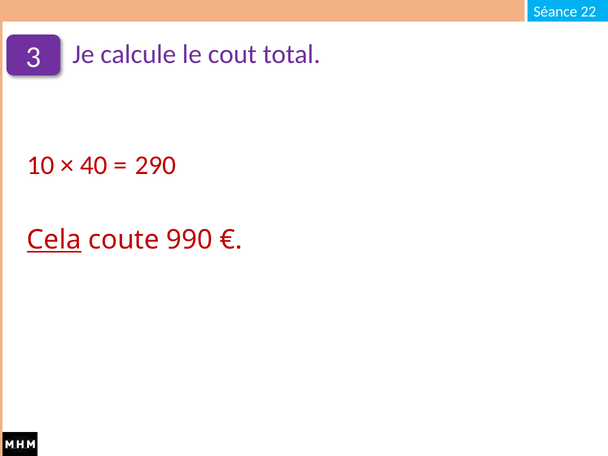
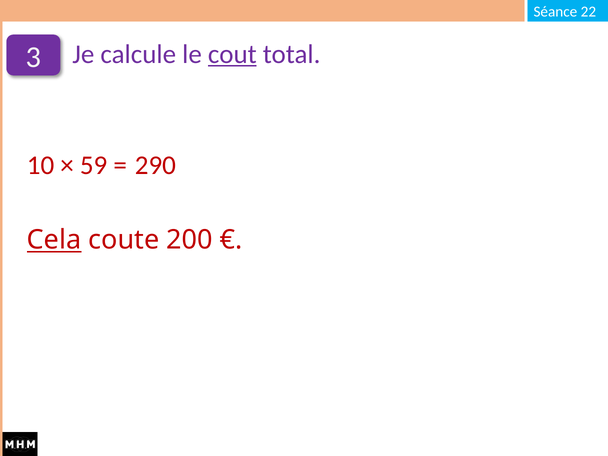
cout underline: none -> present (232, 54)
40: 40 -> 59 (94, 166)
990: 990 -> 200 (190, 240)
